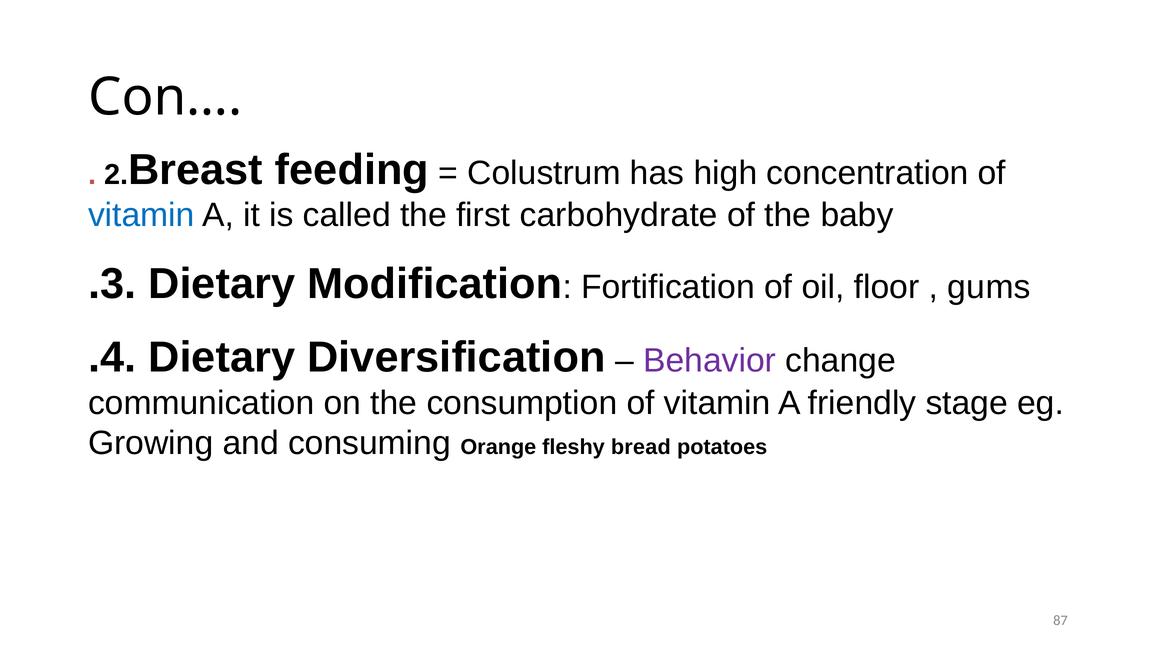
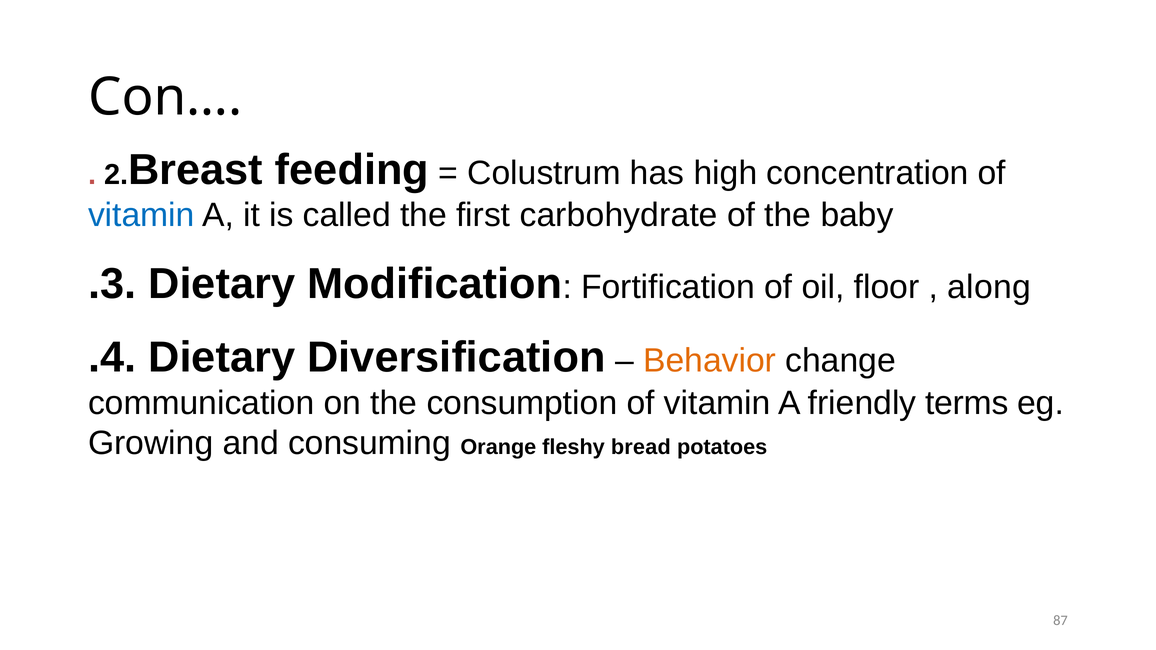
gums: gums -> along (989, 287)
Behavior colour: purple -> orange (710, 361)
stage: stage -> terms (967, 403)
